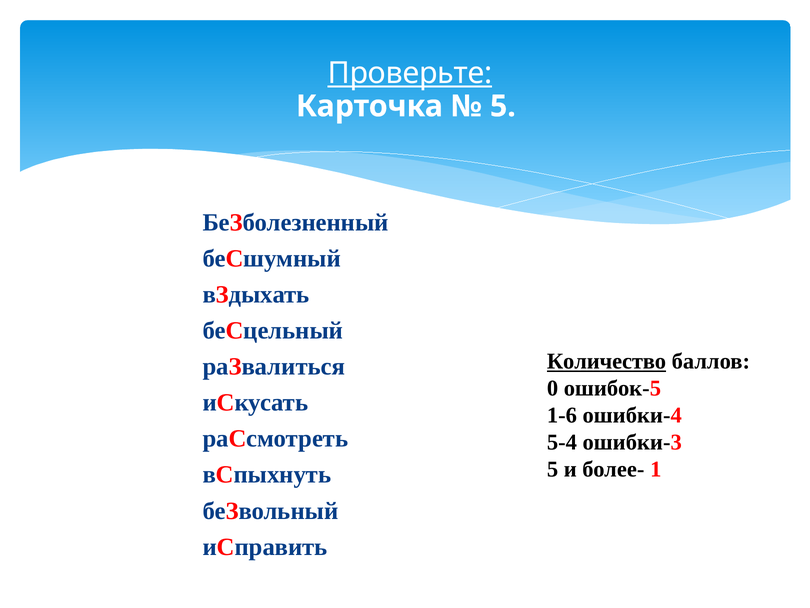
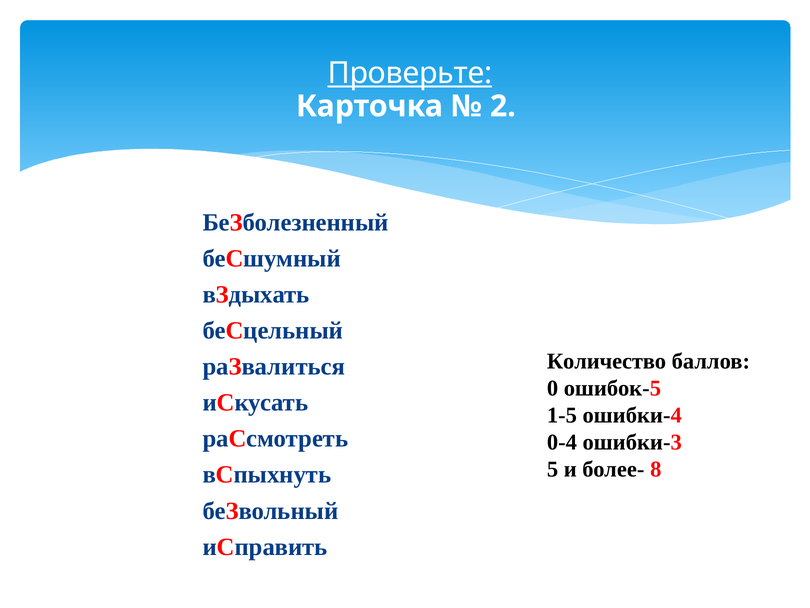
5: 5 -> 2 (503, 106)
Количество underline: present -> none (607, 361)
1-6: 1-6 -> 1-5 (562, 415)
5-4: 5-4 -> 0-4 (562, 442)
1: 1 -> 8 (656, 469)
